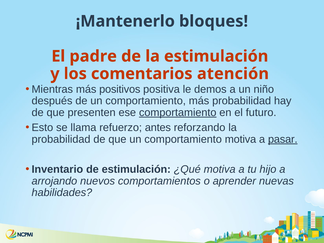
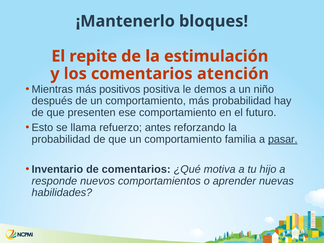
padre: padre -> repite (93, 56)
comportamiento underline: present -> none (178, 113)
comportamiento motiva: motiva -> familia (240, 139)
de estimulación: estimulación -> comentarios (136, 169)
arrojando: arrojando -> responde (54, 181)
